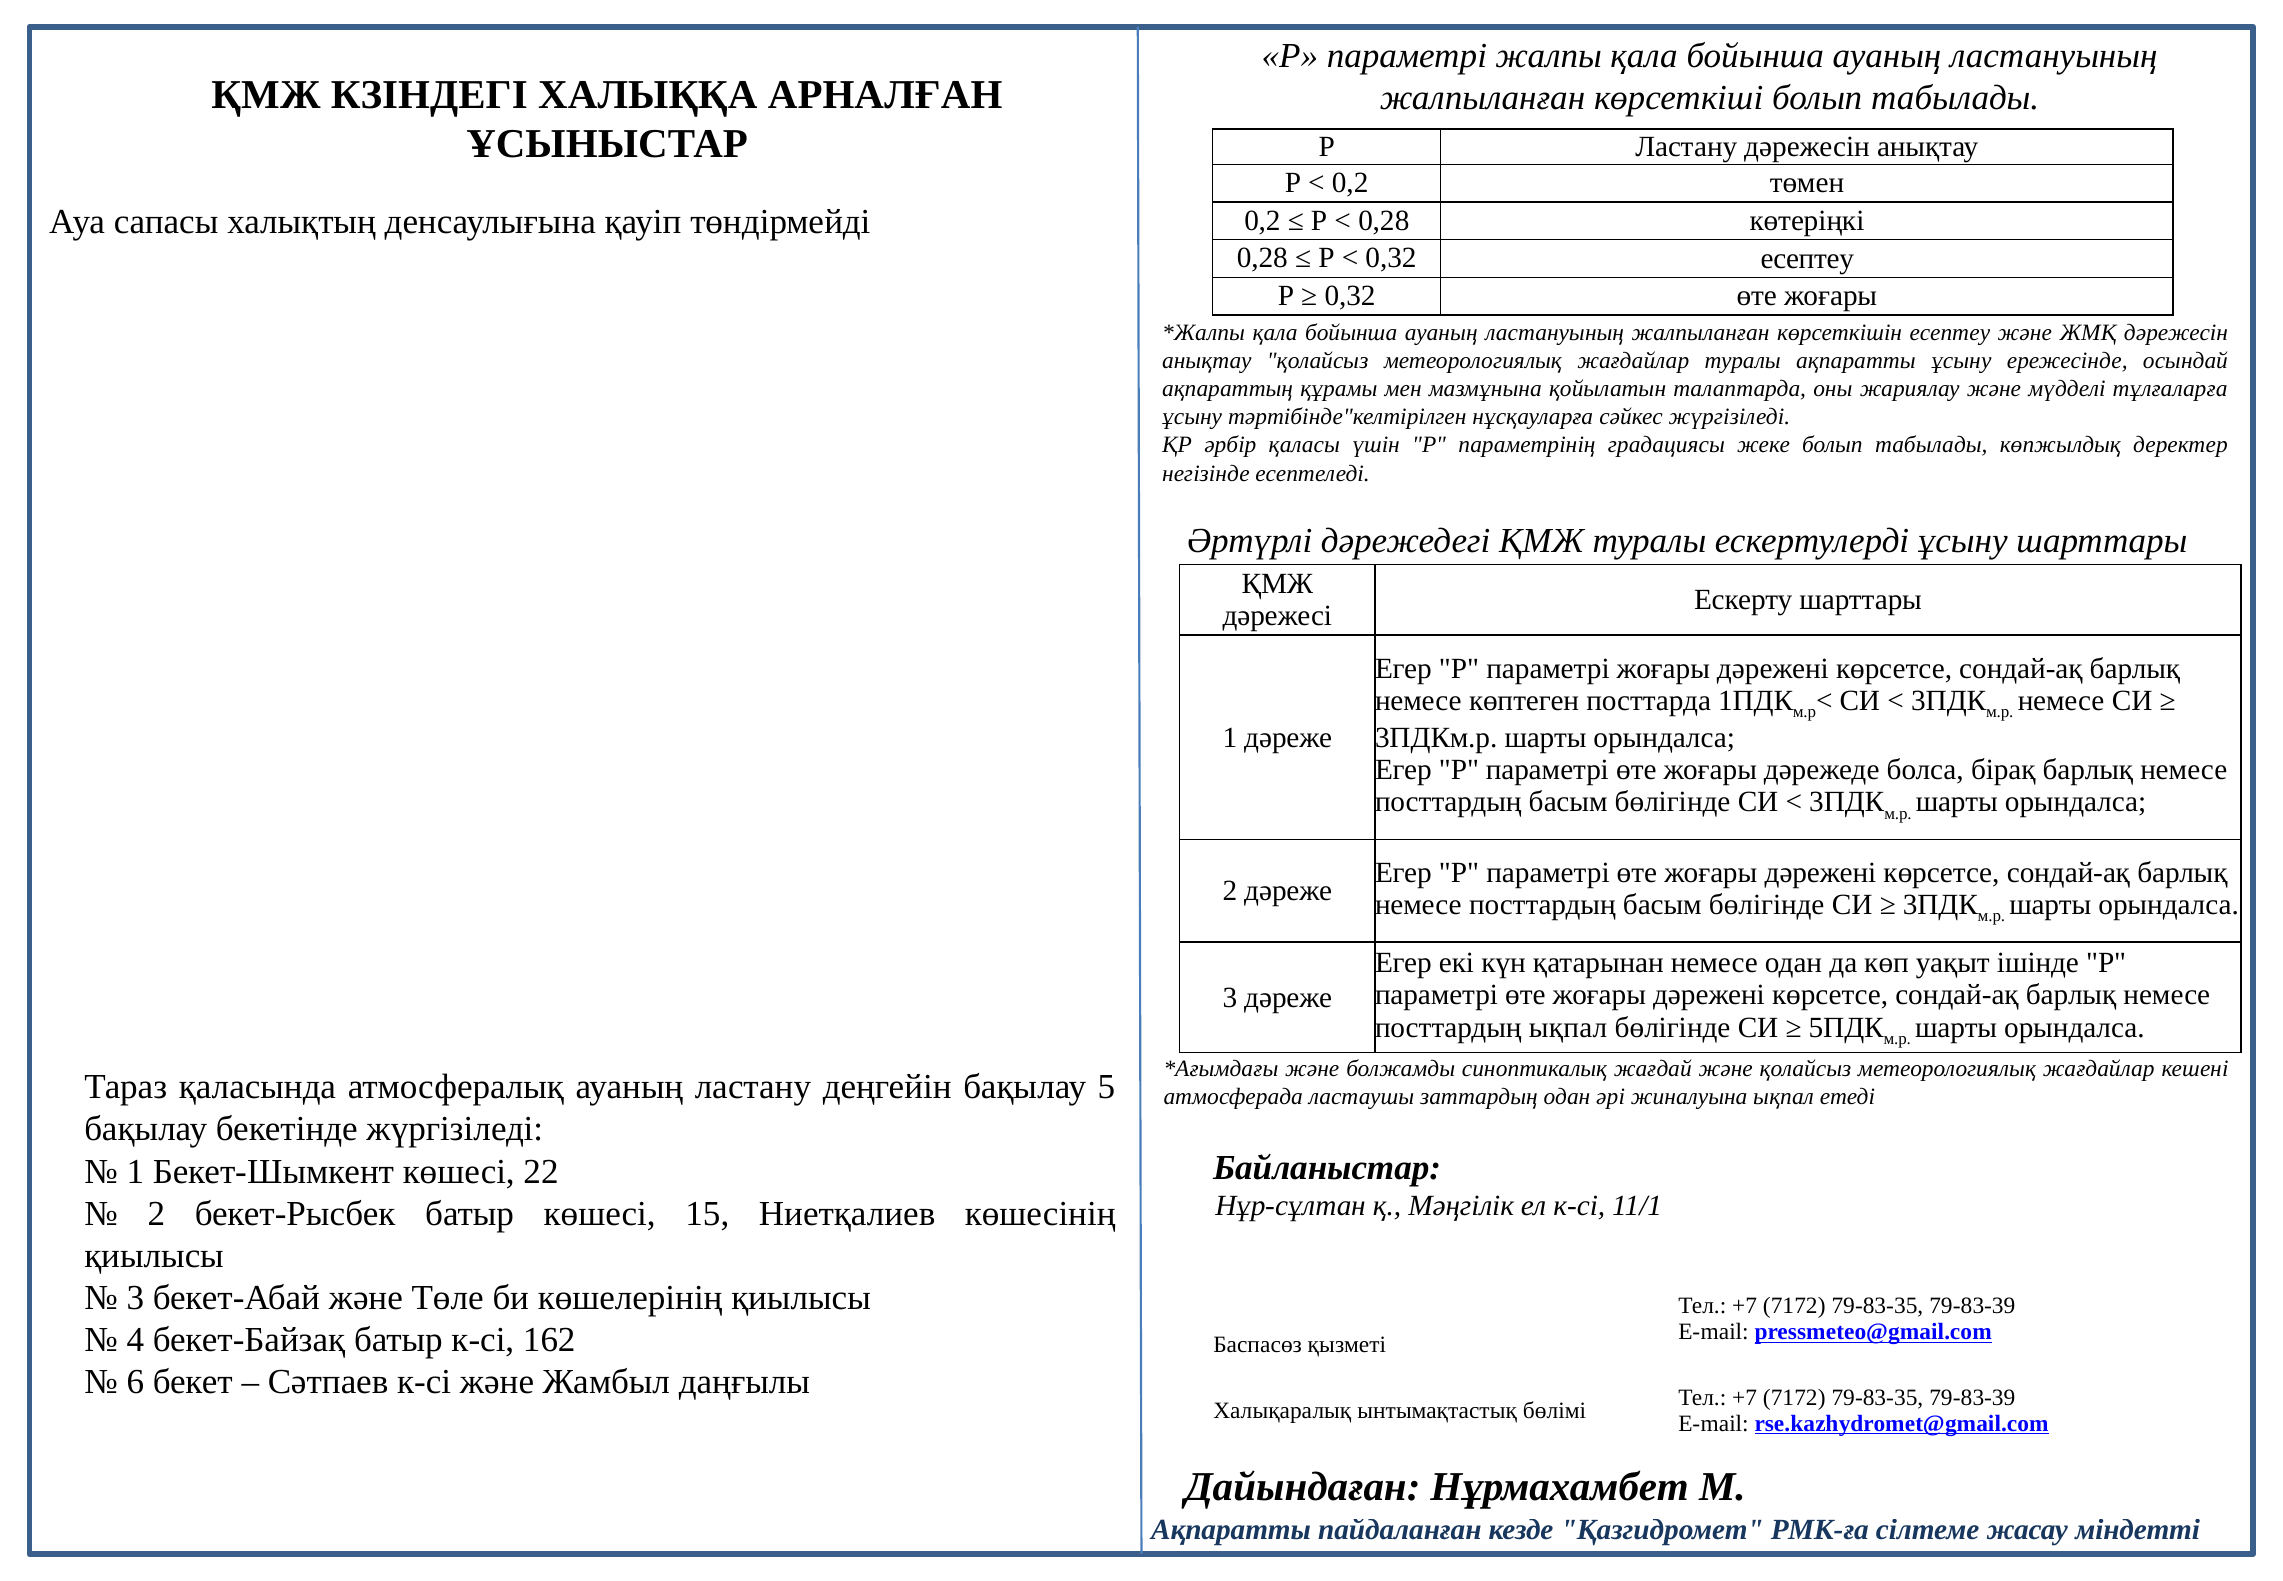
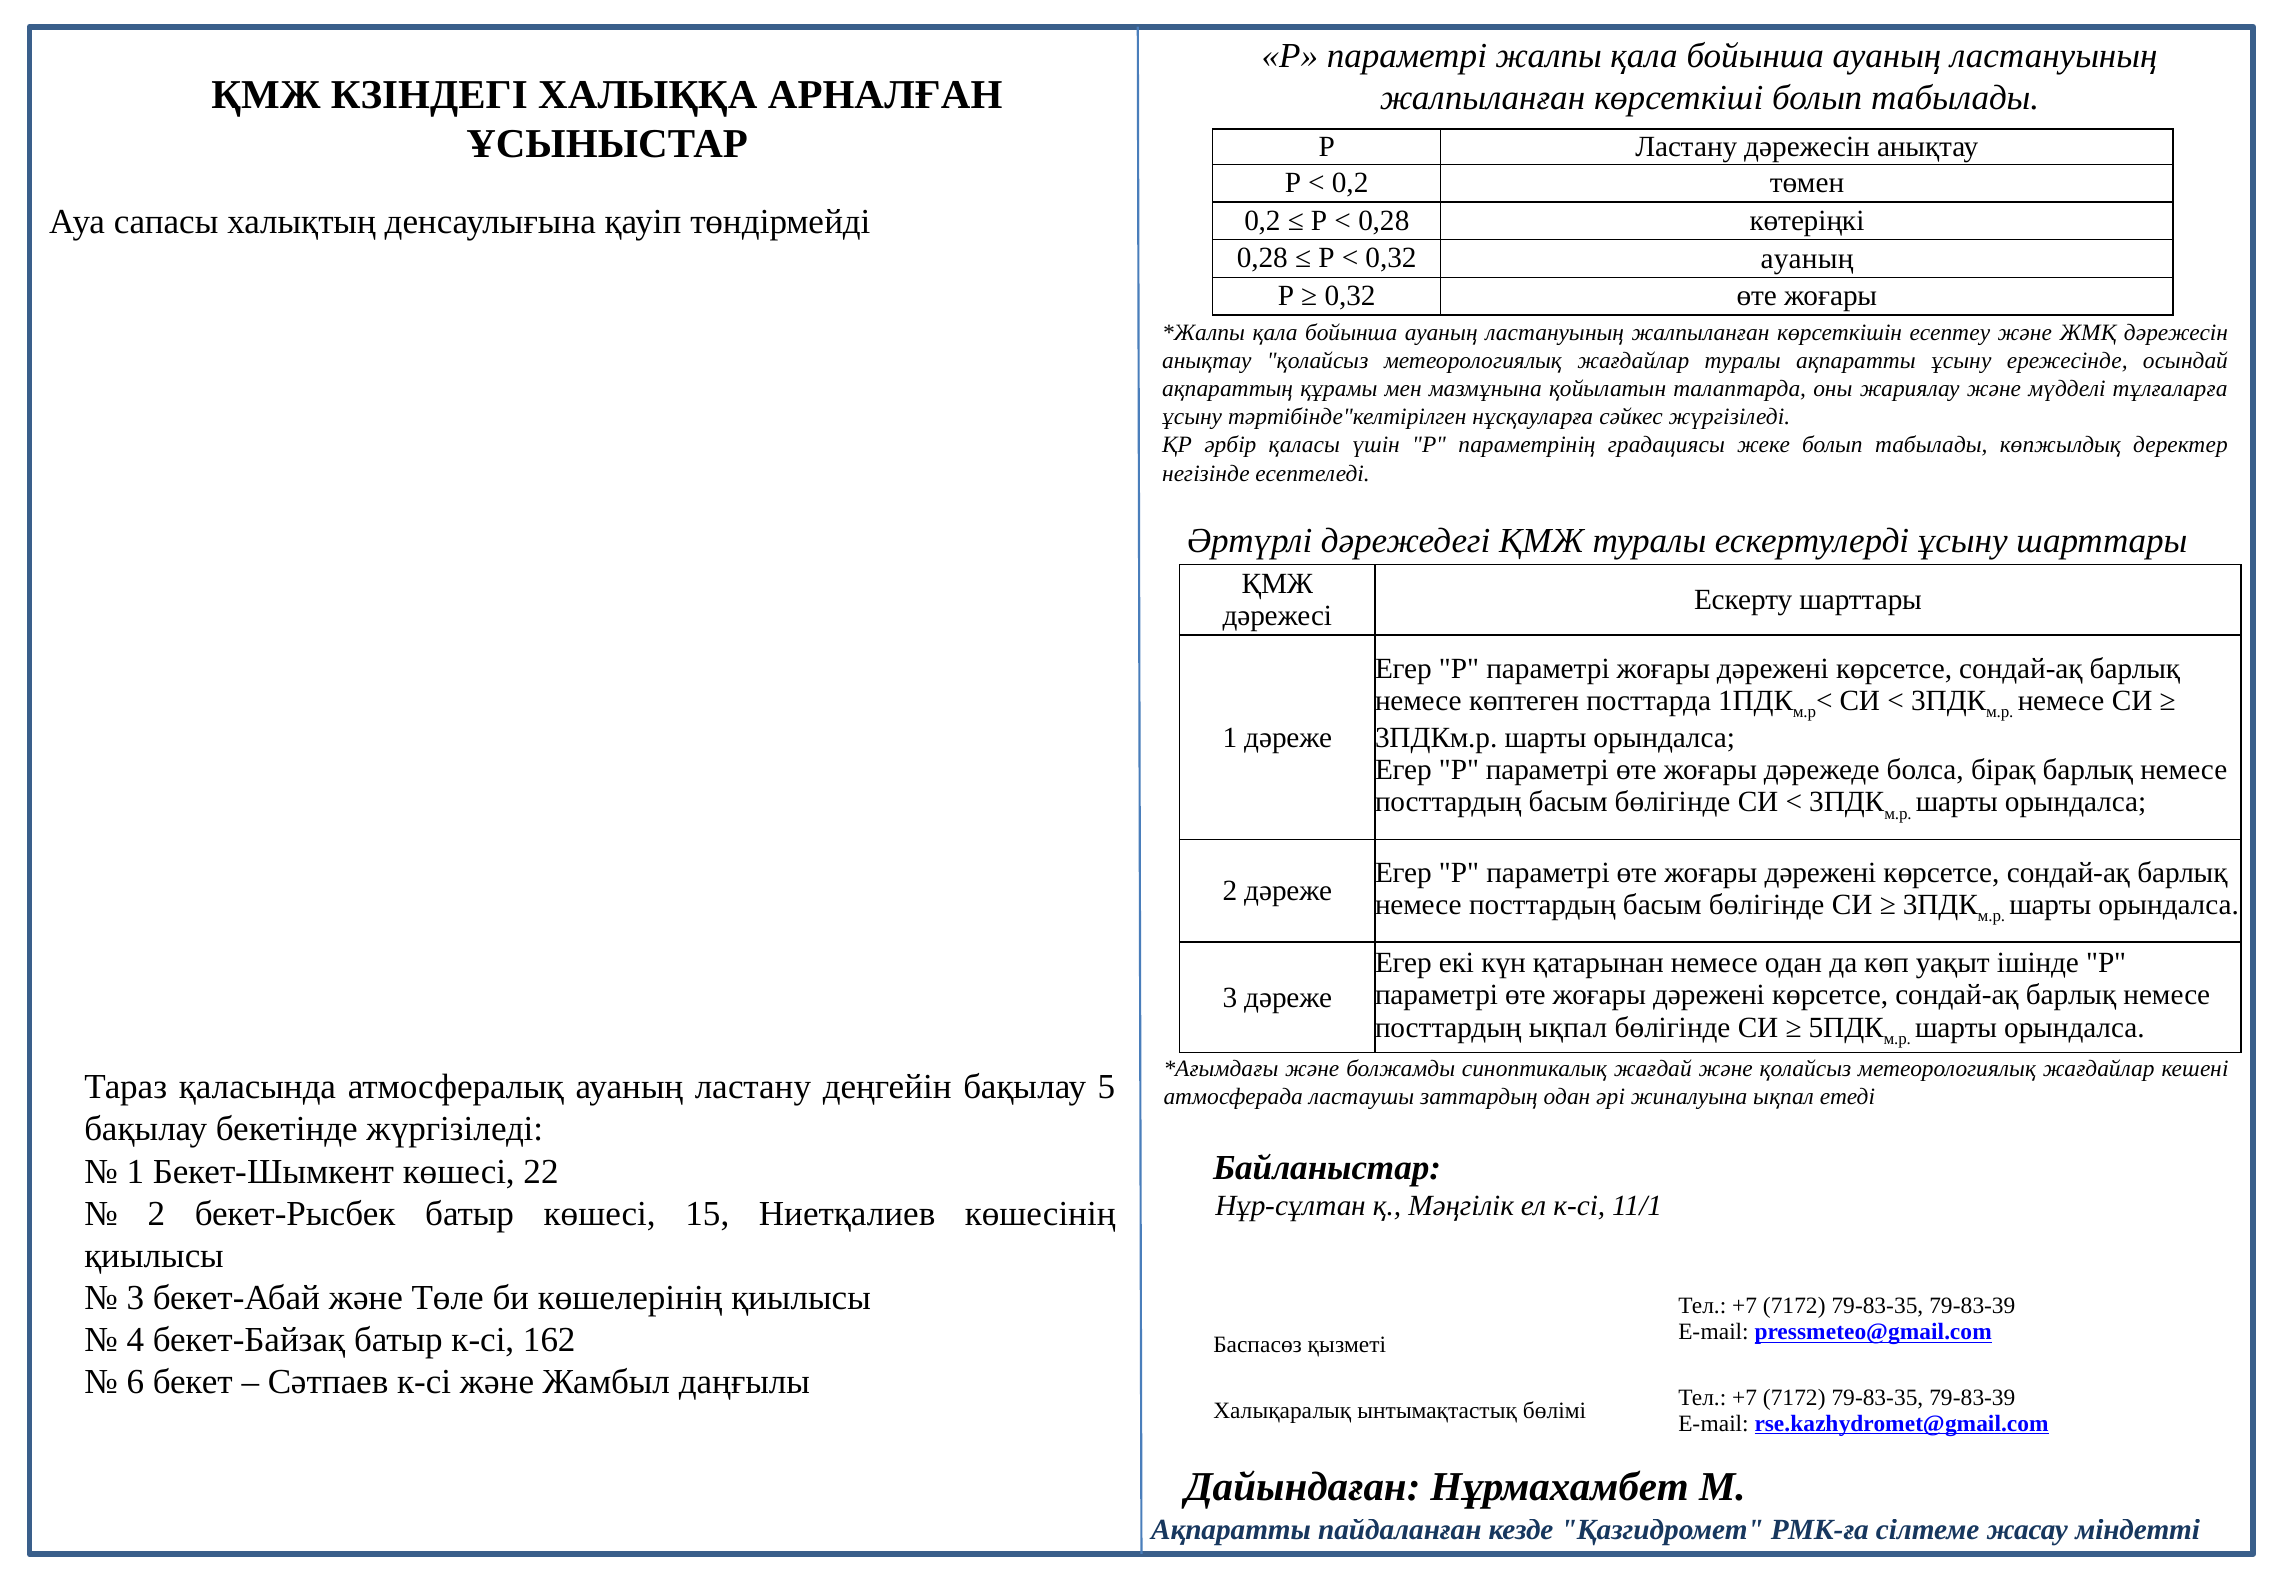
0,32 есептеу: есептеу -> ауаның (1807, 259)
